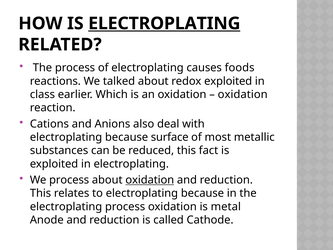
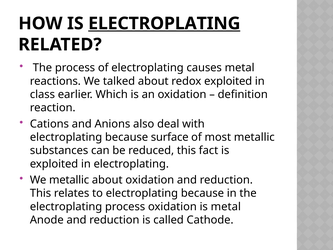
causes foods: foods -> metal (240, 68)
oxidation: oxidation -> definition (243, 94)
We process: process -> metallic (69, 180)
oxidation underline: present -> none (150, 180)
